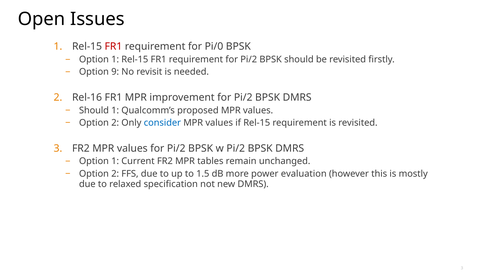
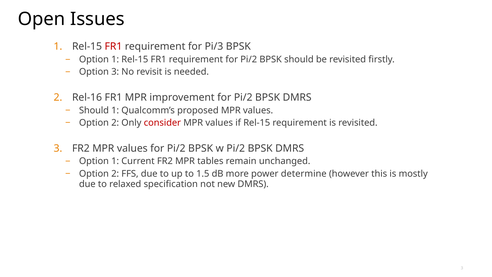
Pi/0: Pi/0 -> Pi/3 (214, 47)
Option 9: 9 -> 3 (115, 72)
consider colour: blue -> red (162, 123)
evaluation: evaluation -> determine (304, 174)
